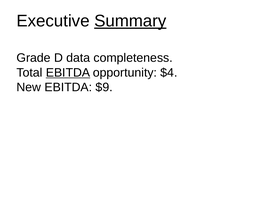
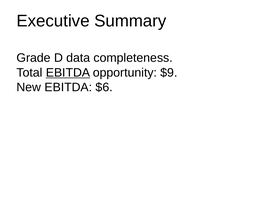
Summary underline: present -> none (130, 21)
$4: $4 -> $9 (169, 73)
$9: $9 -> $6 (104, 87)
